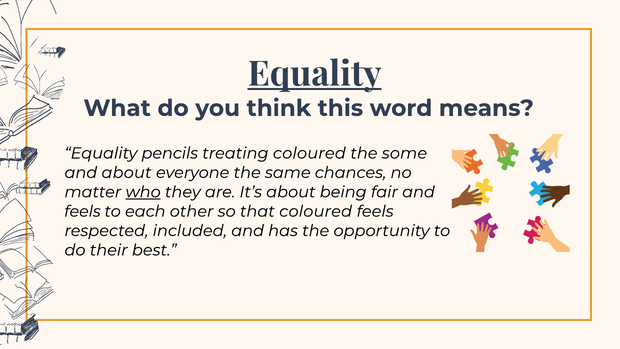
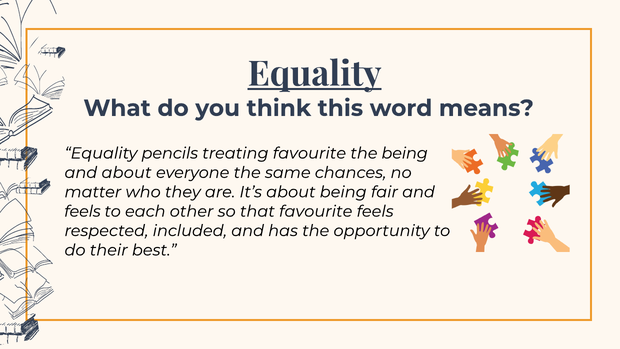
treating coloured: coloured -> favourite (309, 153)
the some: some -> being (405, 153)
who underline: present -> none (143, 192)
that coloured: coloured -> favourite (316, 211)
